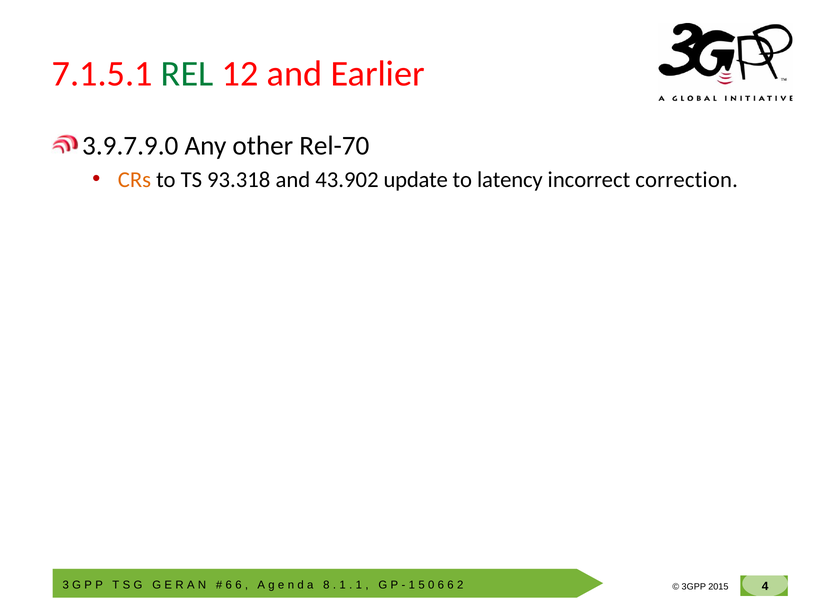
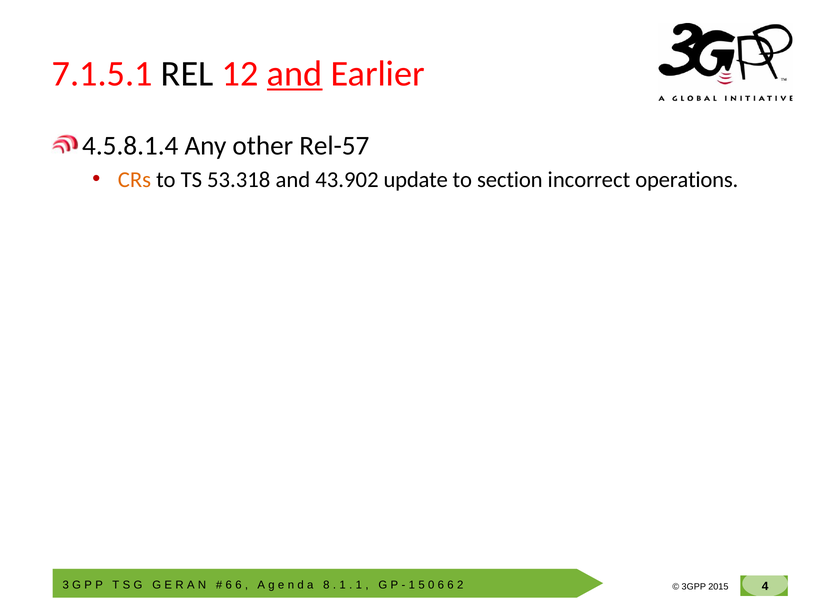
REL colour: green -> black (187, 74)
and underline: none -> present (295, 74)
3.9.7.9.0: 3.9.7.9.0 -> 4.5.8.1.4 (130, 146)
Rel-70: Rel-70 -> Rel-57 (334, 146)
93.318: 93.318 -> 53.318 (239, 180)
latency: latency -> section (510, 180)
correction: correction -> operations (687, 180)
